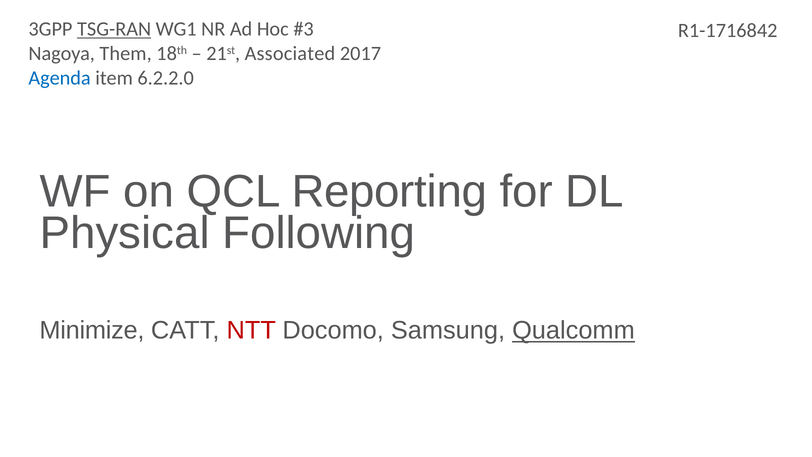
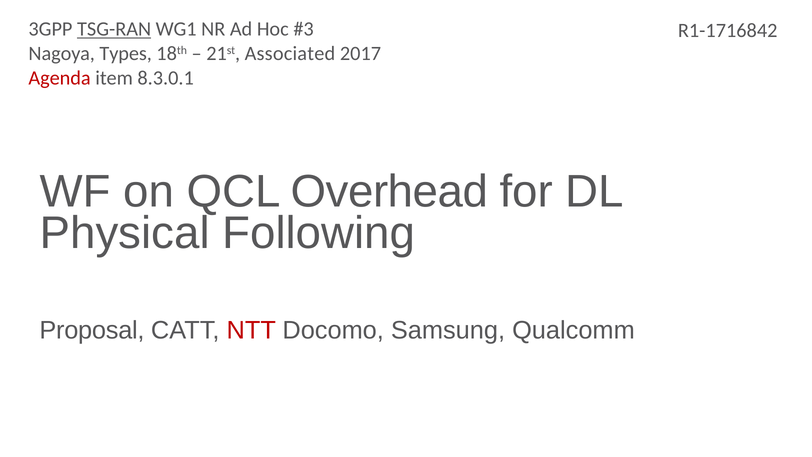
Them: Them -> Types (126, 54)
Agenda colour: blue -> red (60, 78)
6.2.2.0: 6.2.2.0 -> 8.3.0.1 (166, 78)
Reporting: Reporting -> Overhead (389, 192)
Minimize: Minimize -> Proposal (92, 330)
Qualcomm underline: present -> none (573, 330)
